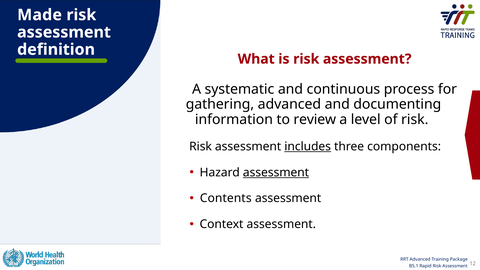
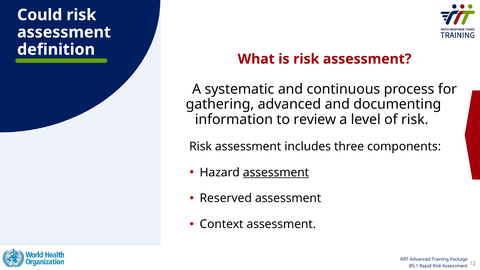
Made: Made -> Could (40, 15)
includes underline: present -> none (308, 146)
Contents: Contents -> Reserved (226, 198)
